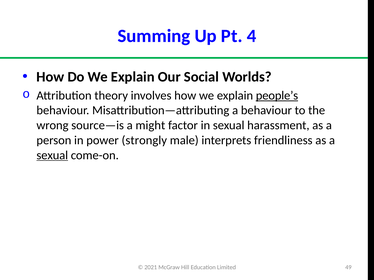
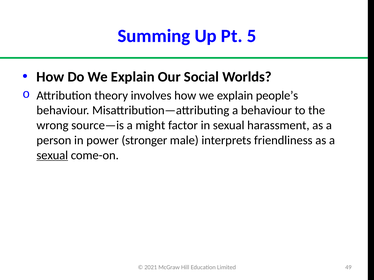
4: 4 -> 5 (251, 36)
people’s underline: present -> none (277, 96)
strongly: strongly -> stronger (144, 140)
